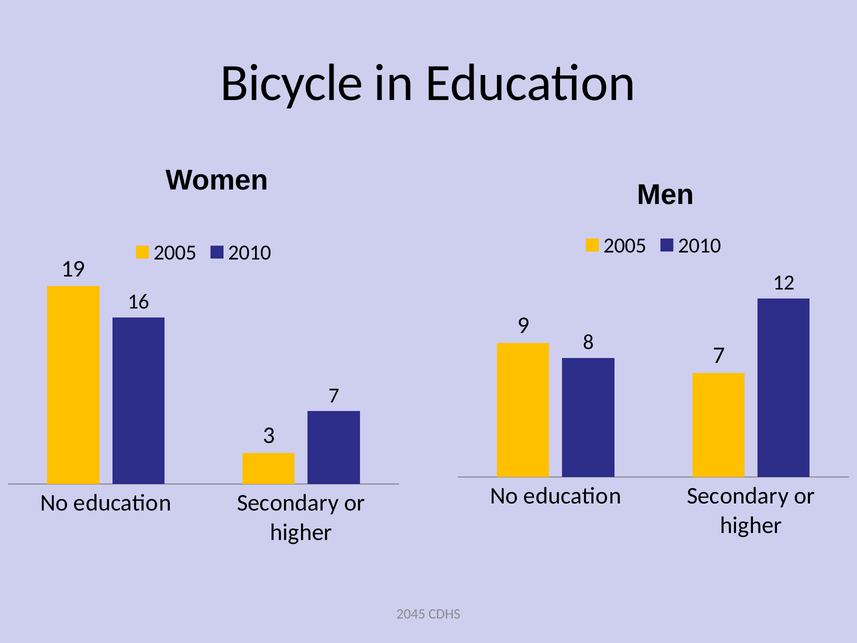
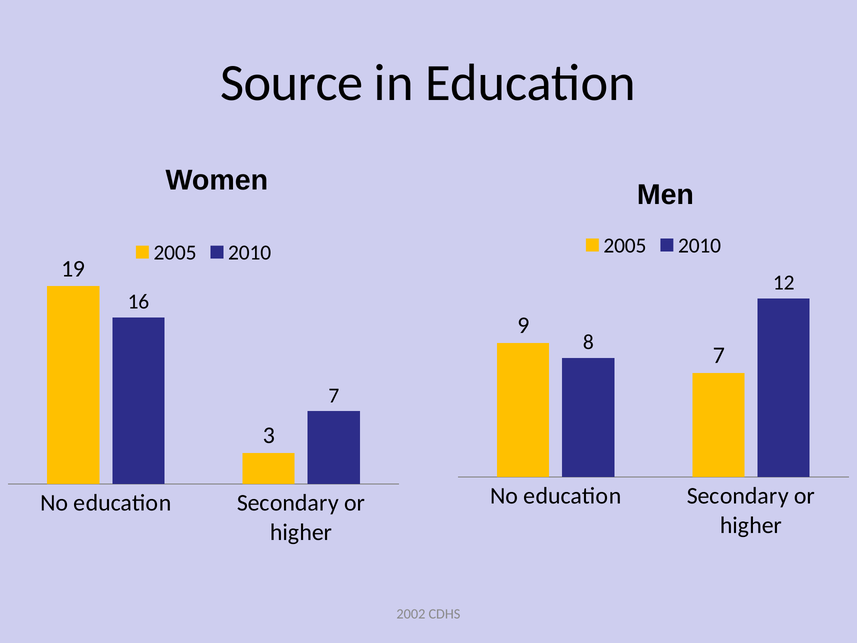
Bicycle: Bicycle -> Source (292, 83)
2045: 2045 -> 2002 (411, 614)
